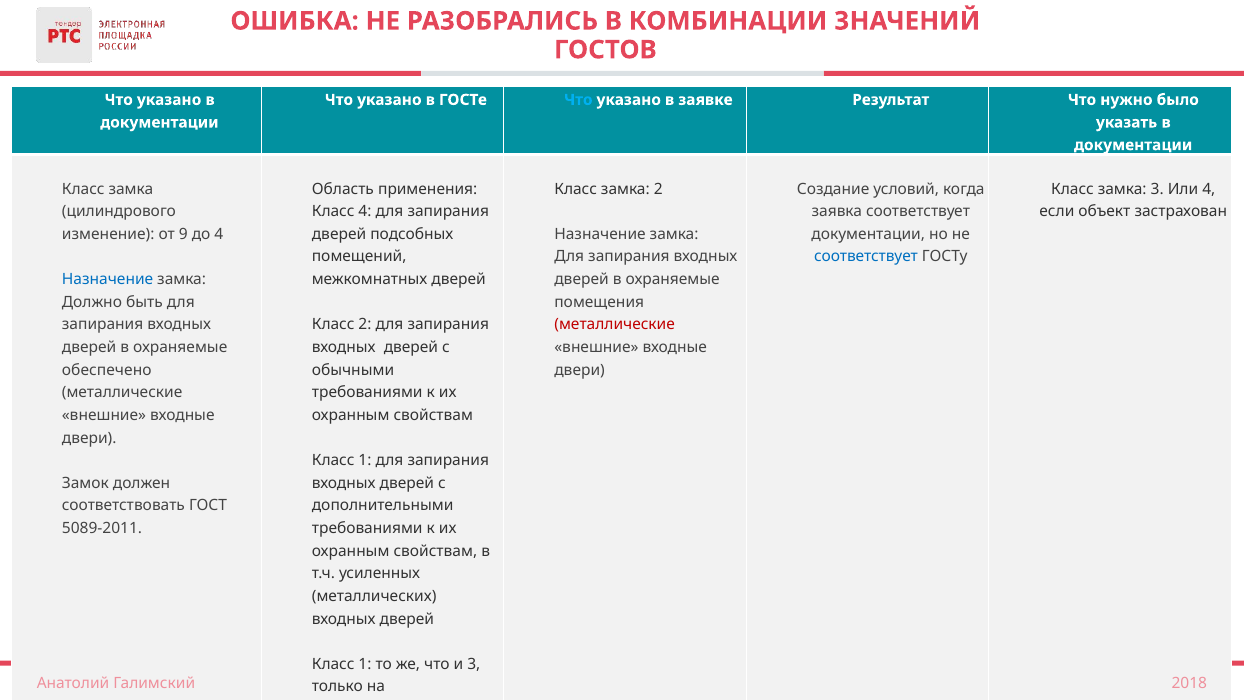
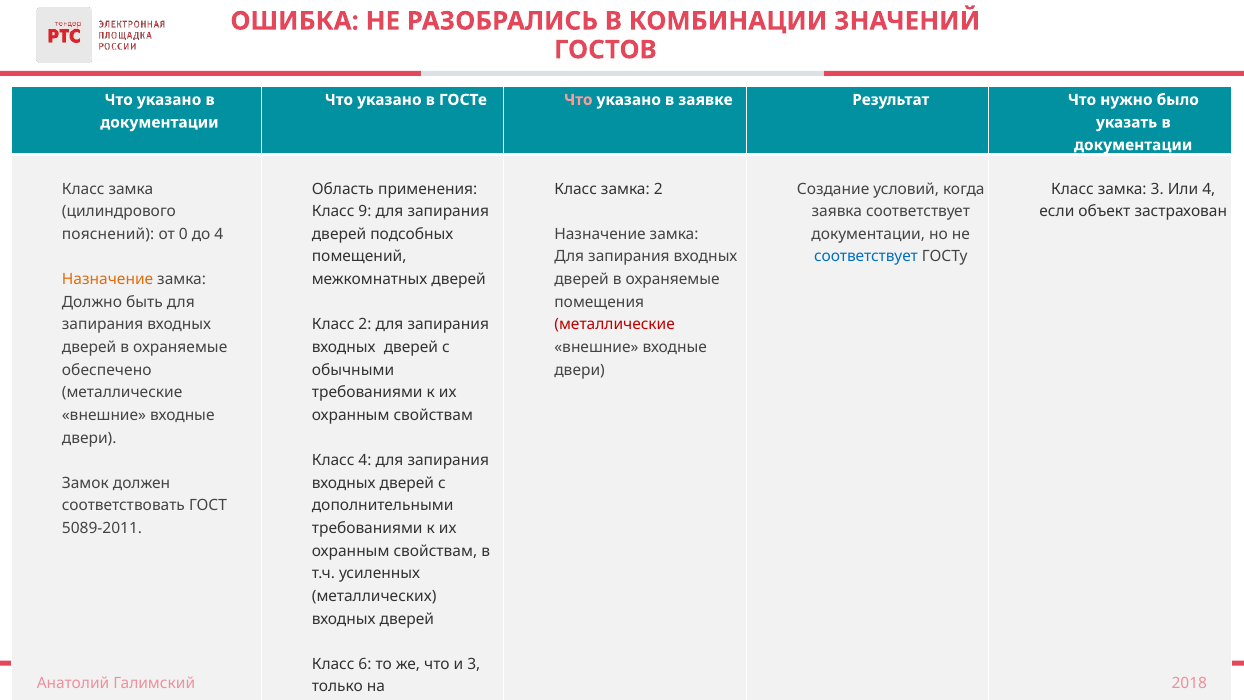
Что colour: light blue -> pink (578, 100)
Класс 4: 4 -> 9 (365, 211)
изменение: изменение -> пояснений (108, 234)
9: 9 -> 0 (183, 234)
Назначение colour: blue -> orange (108, 279)
1: 1 -> 4 (365, 460)
1: 1 -> 6 (365, 664)
